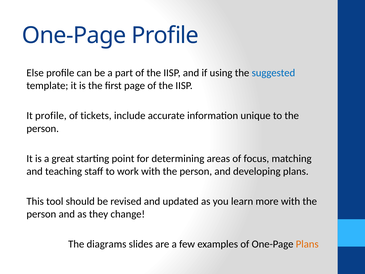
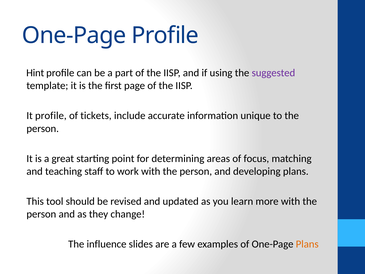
Else: Else -> Hint (35, 73)
suggested colour: blue -> purple (273, 73)
diagrams: diagrams -> influence (107, 244)
